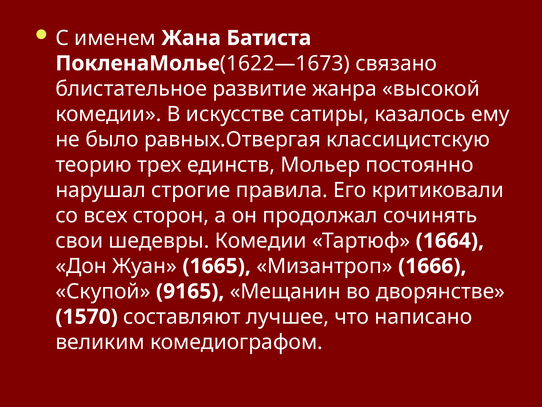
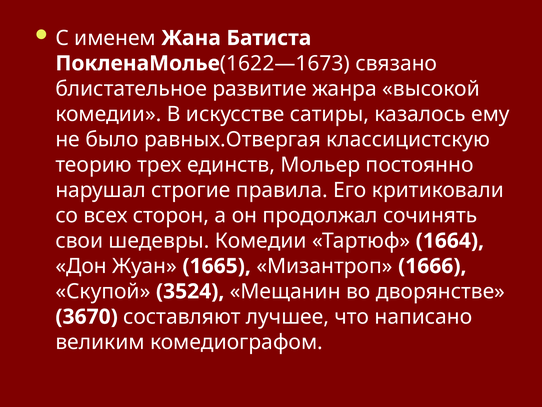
9165: 9165 -> 3524 (190, 291)
1570: 1570 -> 3670 (87, 316)
